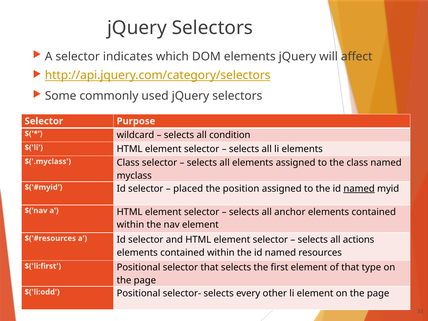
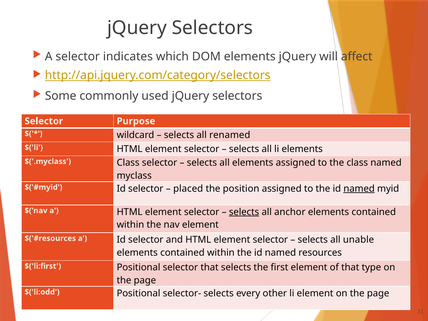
condition: condition -> renamed (230, 135)
selects underline: none -> present (244, 212)
actions: actions -> unable (359, 240)
